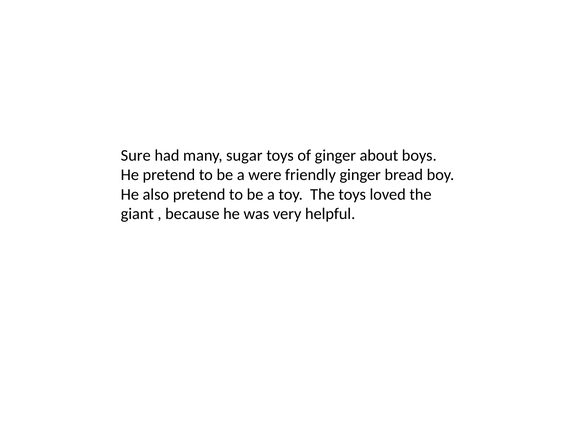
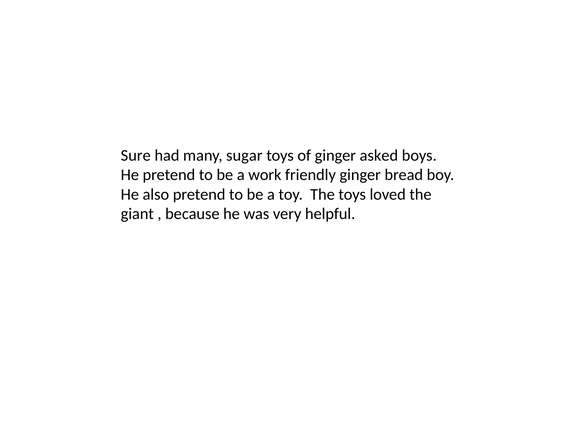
about: about -> asked (379, 155)
were: were -> work (265, 175)
